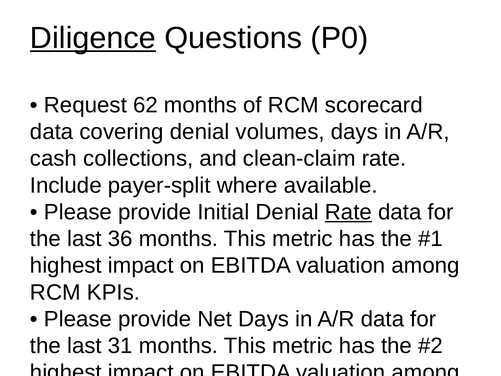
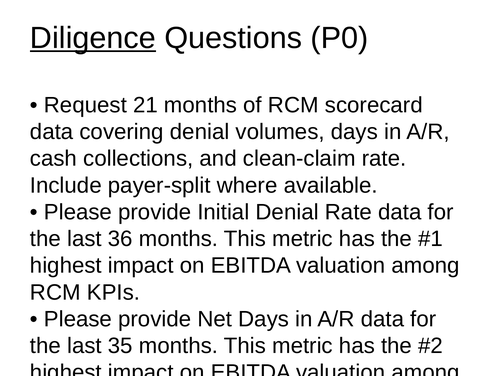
62: 62 -> 21 (145, 105)
Rate underline: present -> none (348, 212)
31: 31 -> 35 (120, 346)
